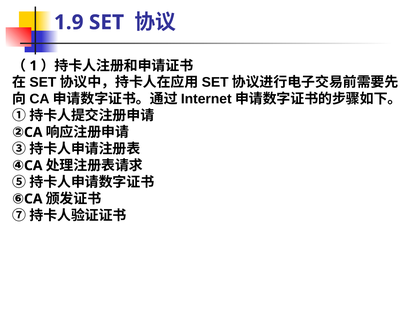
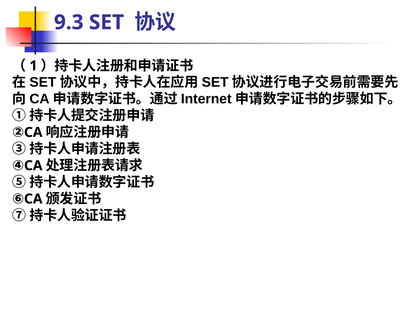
1.9: 1.9 -> 9.3 (69, 22)
